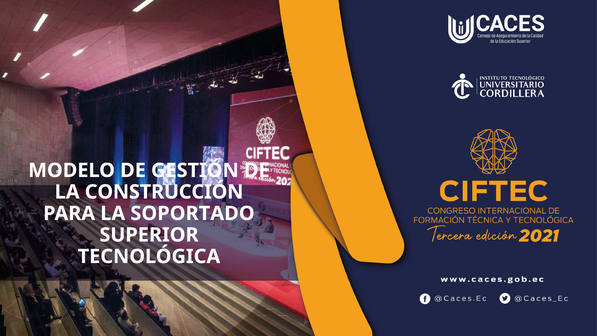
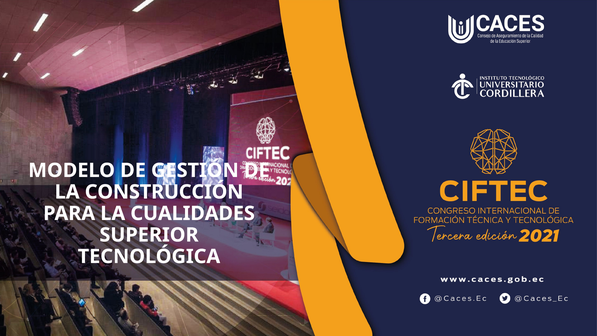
SOPORTADO: SOPORTADO -> CUALIDADES (193, 213)
